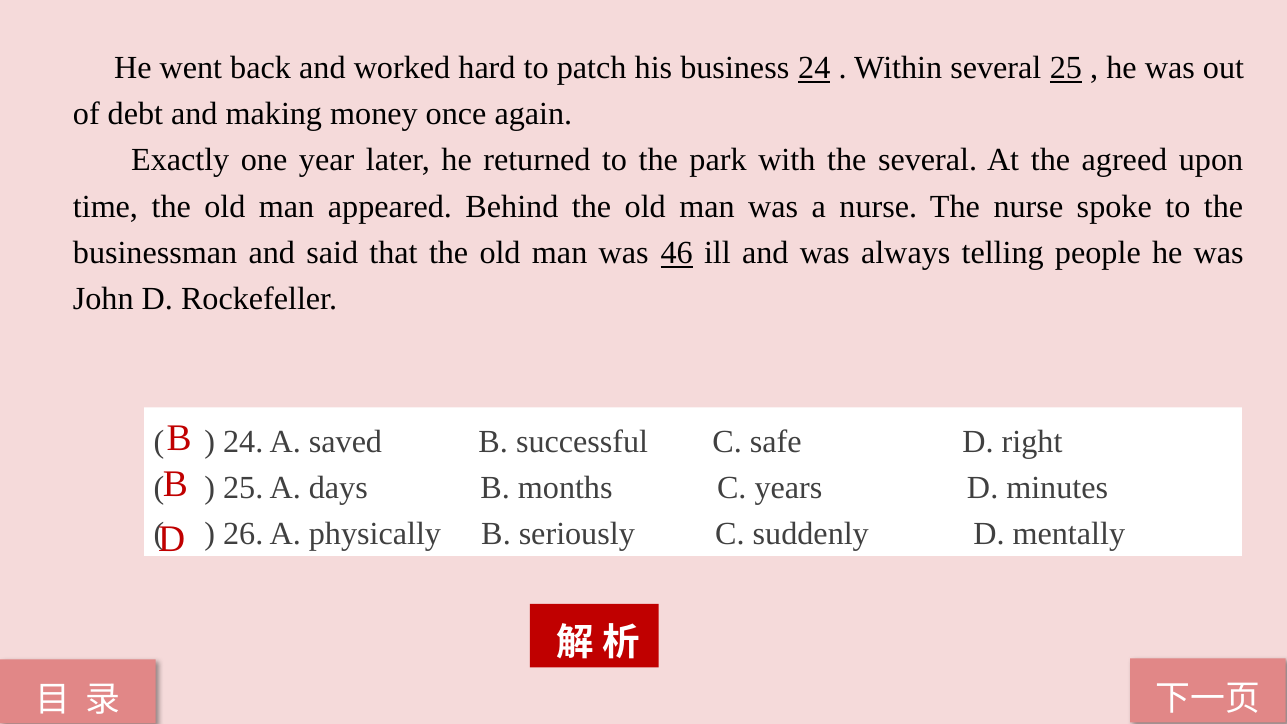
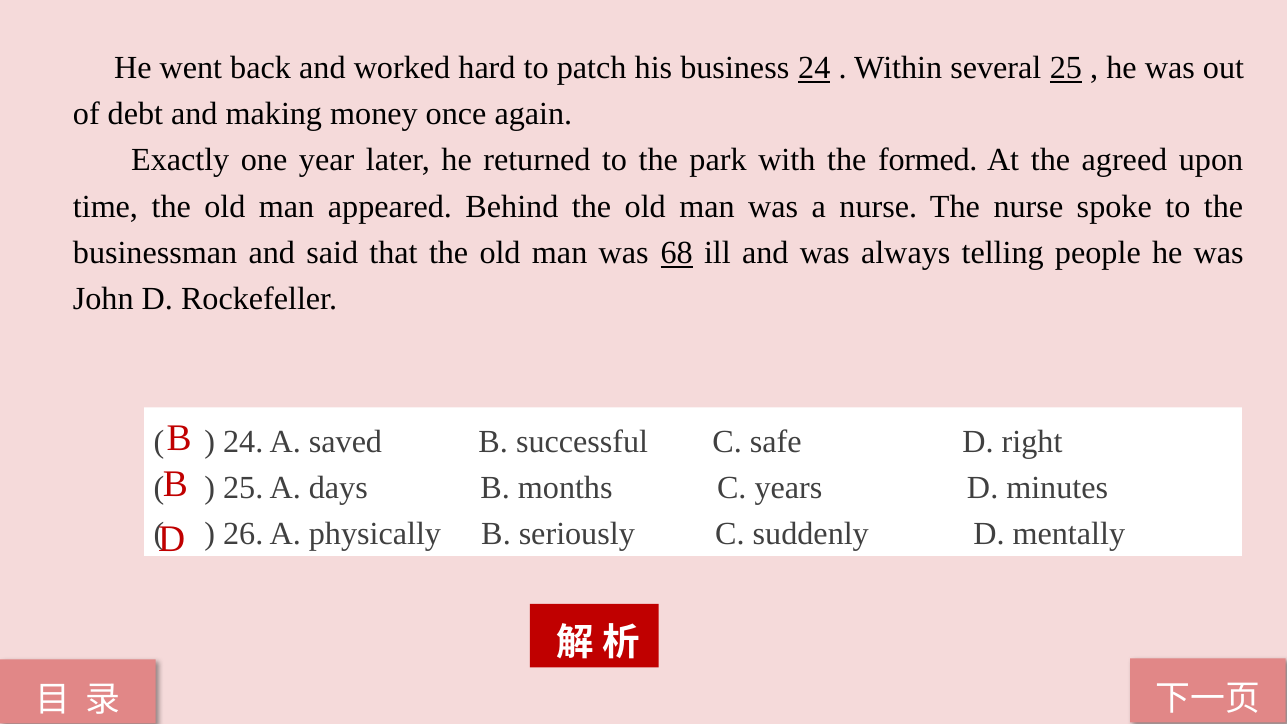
the several: several -> formed (928, 160)
46: 46 -> 68 (677, 253)
